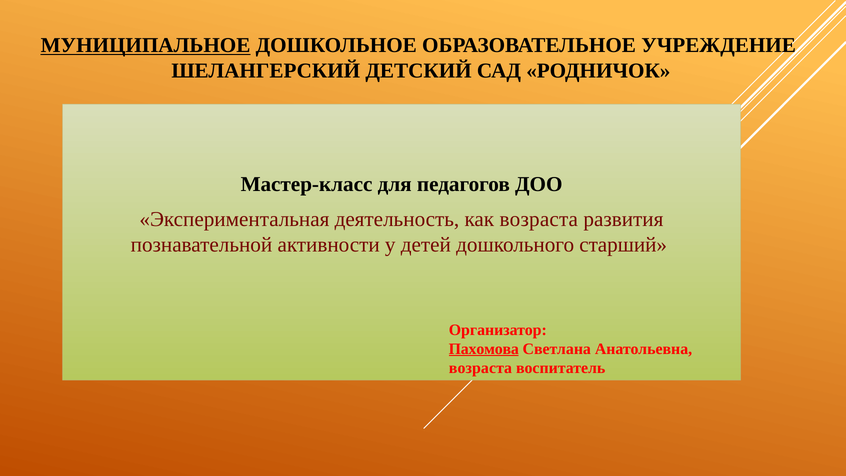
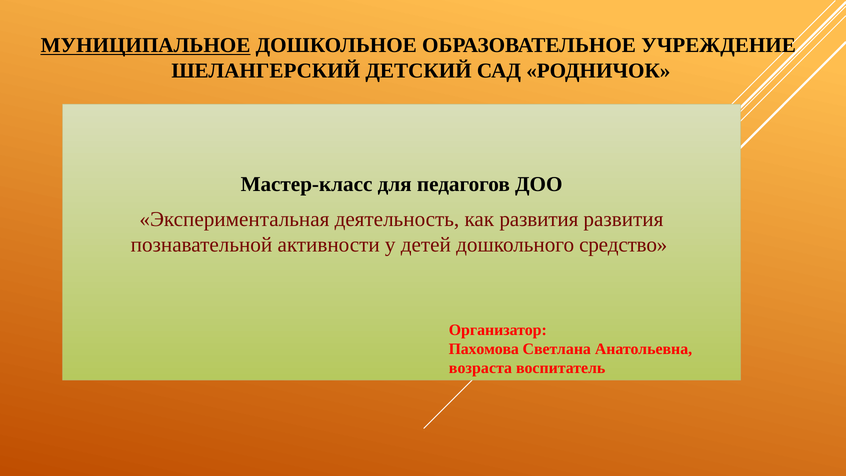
как возраста: возраста -> развития (539, 219)
старший: старший -> средство (623, 245)
Пахомова underline: present -> none (484, 349)
